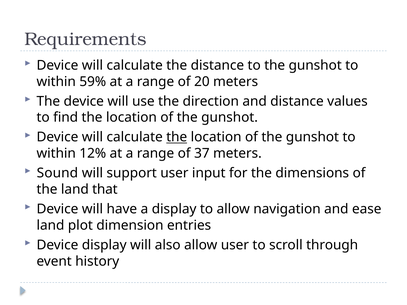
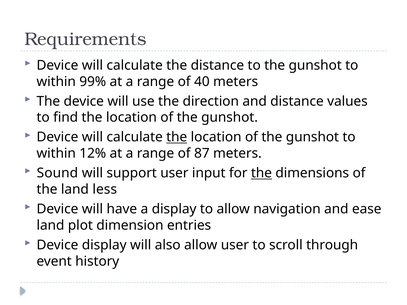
59%: 59% -> 99% (93, 82)
20: 20 -> 40 (202, 82)
37: 37 -> 87 (202, 154)
the underline: none -> present (261, 173)
that: that -> less (105, 190)
